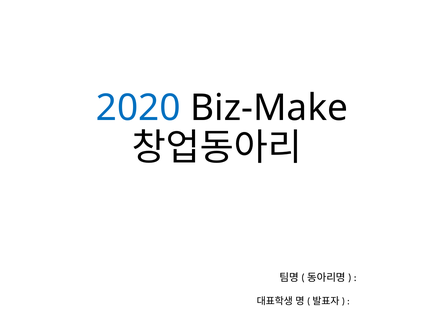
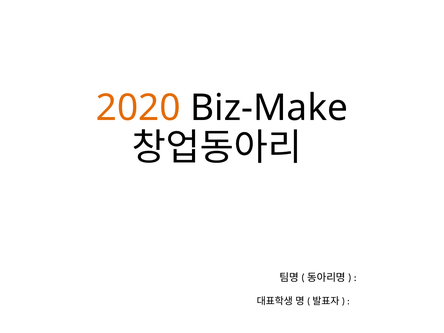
2020 colour: blue -> orange (138, 108)
